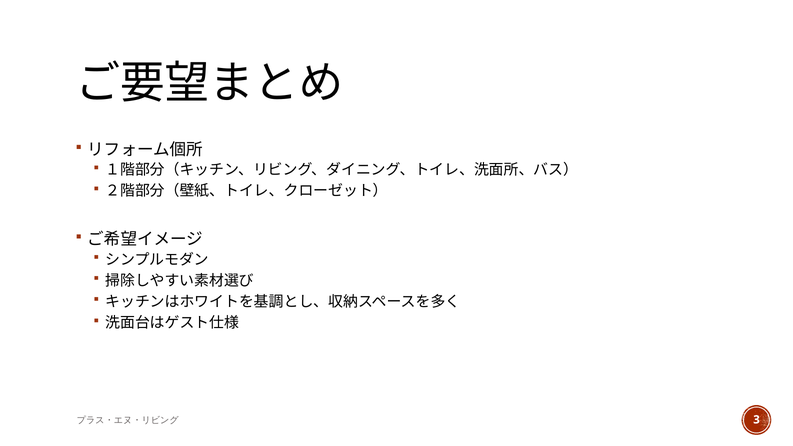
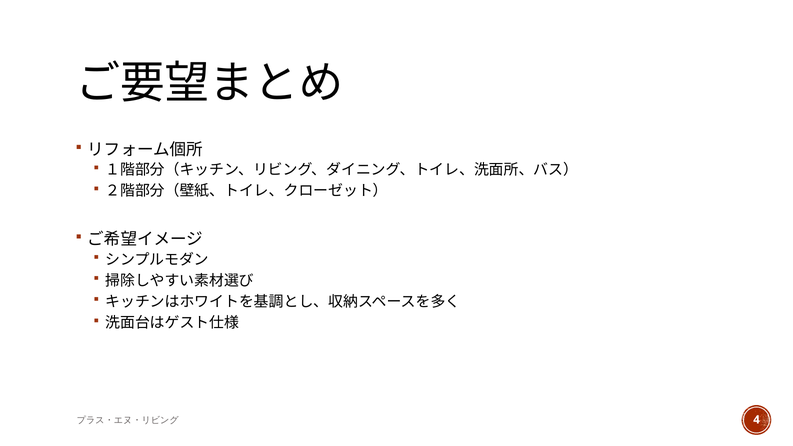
3: 3 -> 4 (757, 420)
